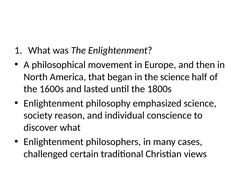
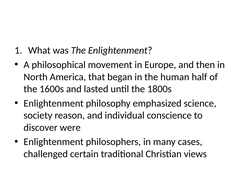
the science: science -> human (175, 77)
discover what: what -> were (70, 127)
